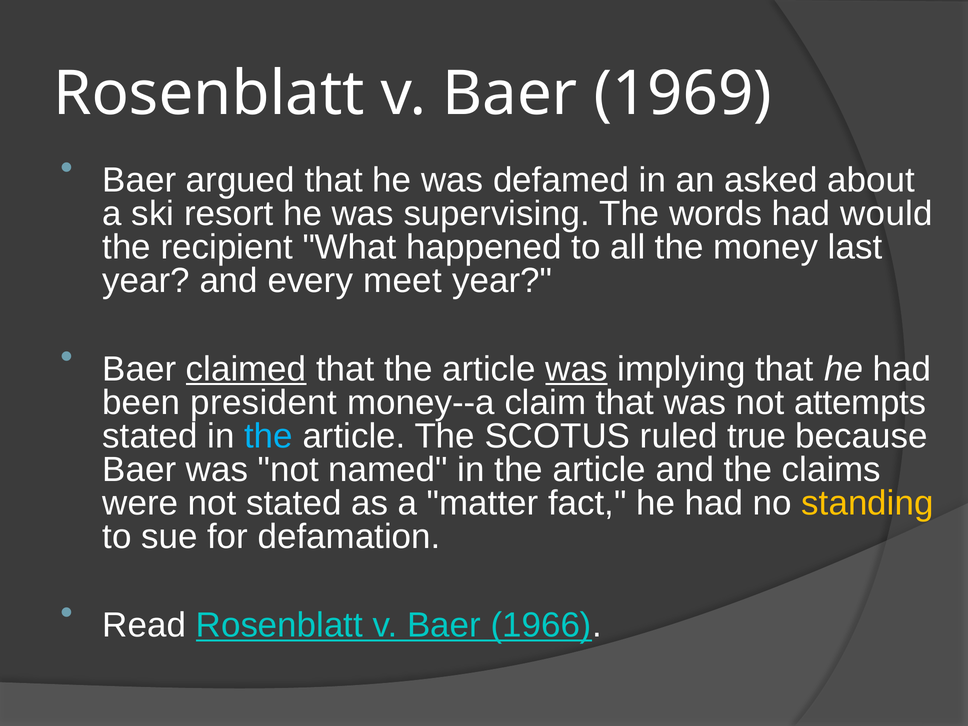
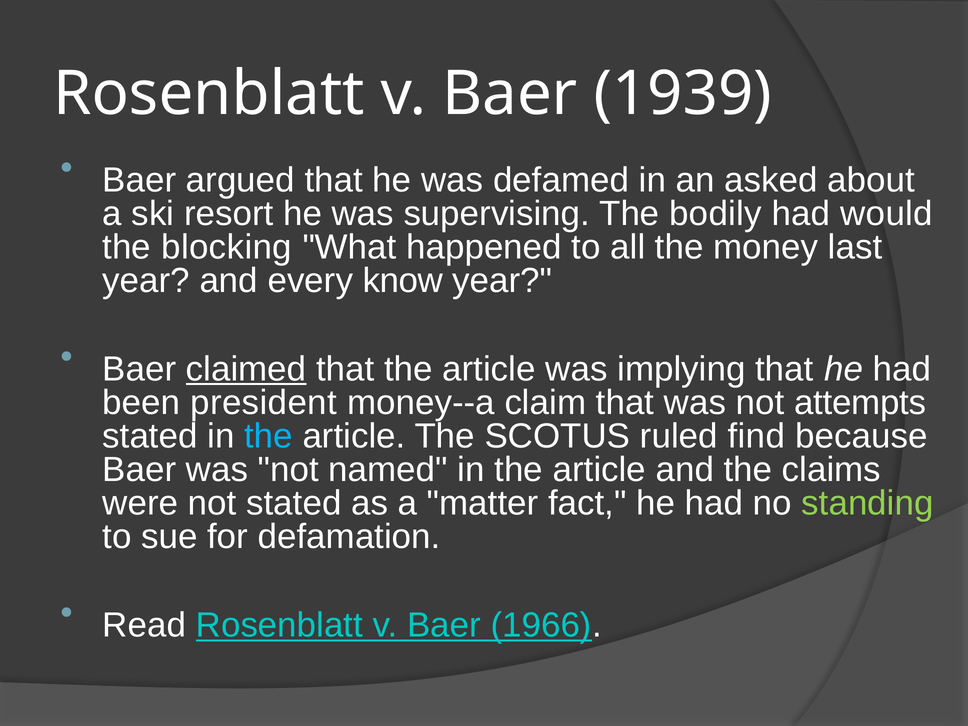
1969: 1969 -> 1939 (683, 94)
words: words -> bodily (716, 214)
recipient: recipient -> blocking (227, 247)
meet: meet -> know (403, 281)
was underline: present -> none (576, 369)
true: true -> find (756, 436)
standing colour: yellow -> light green (867, 503)
